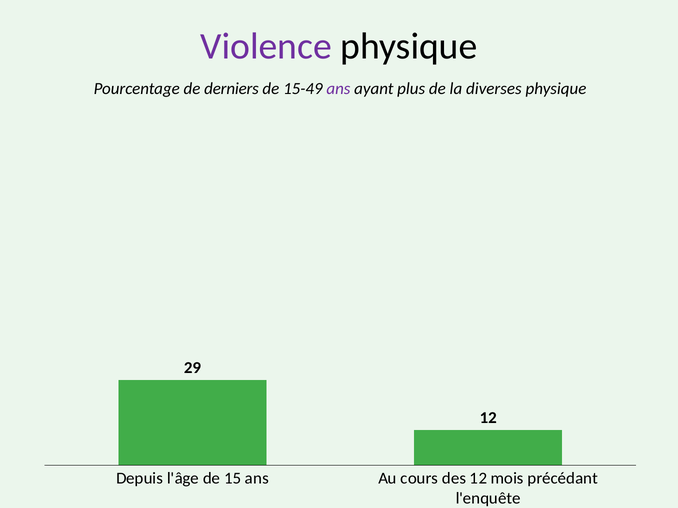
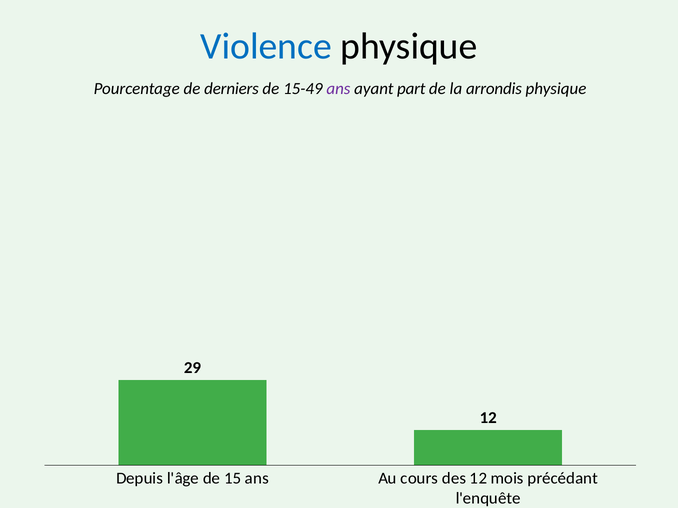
Violence colour: purple -> blue (266, 46)
plus: plus -> part (411, 89)
diverses: diverses -> arrondis (494, 89)
